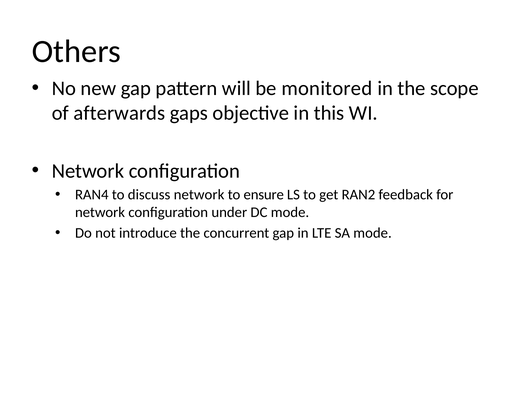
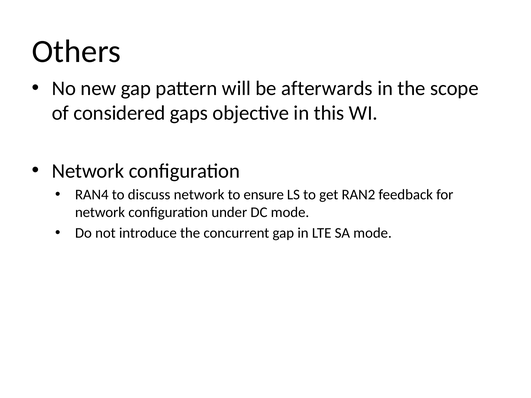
monitored: monitored -> afterwards (327, 88)
afterwards: afterwards -> considered (119, 113)
